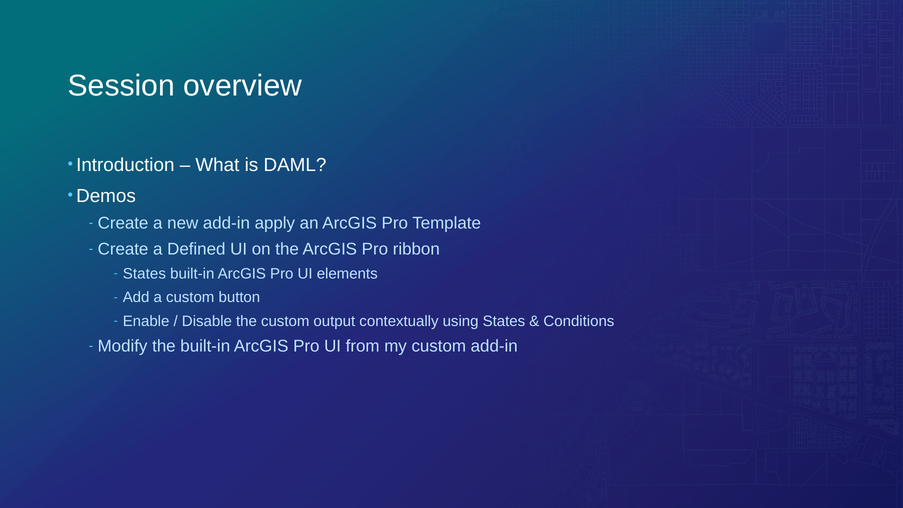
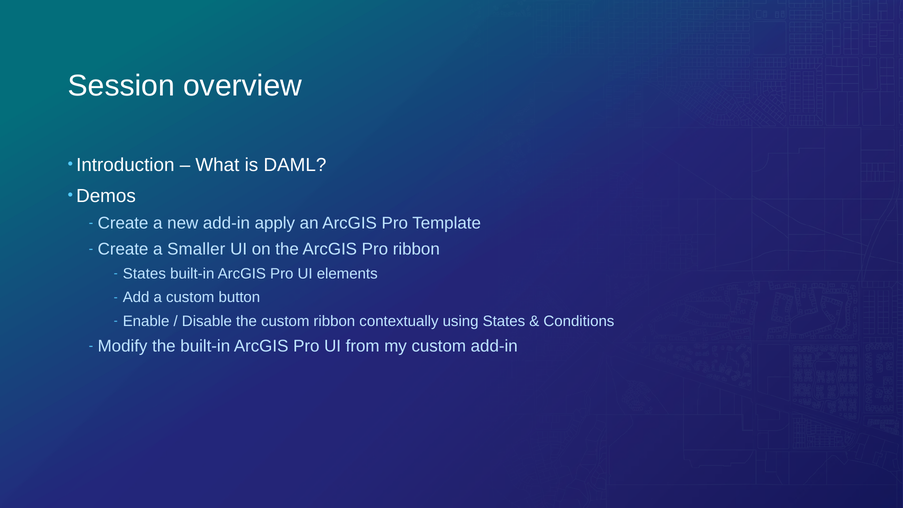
Defined: Defined -> Smaller (196, 249)
custom output: output -> ribbon (334, 321)
